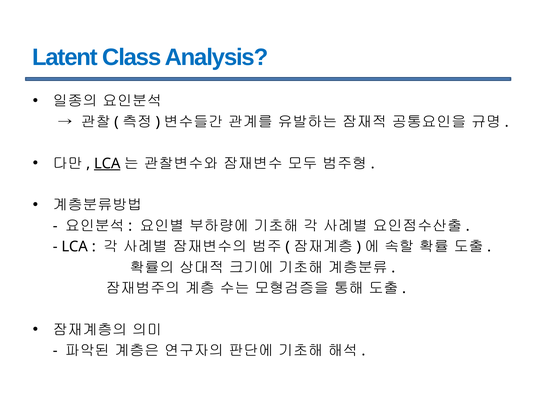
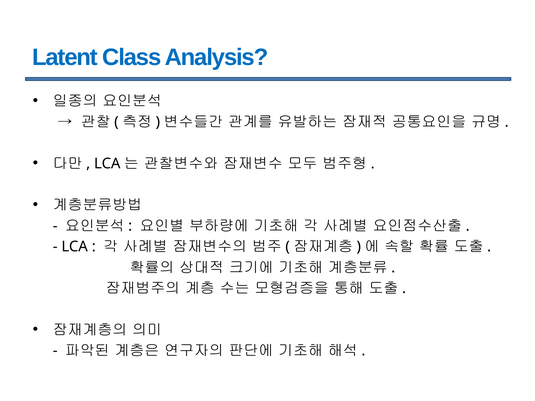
LCA underline: present -> none (107, 164)
